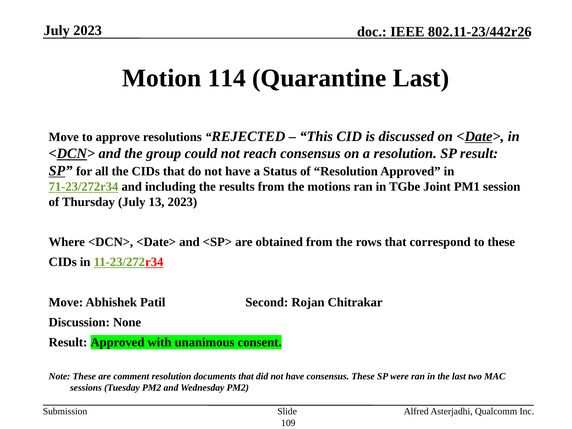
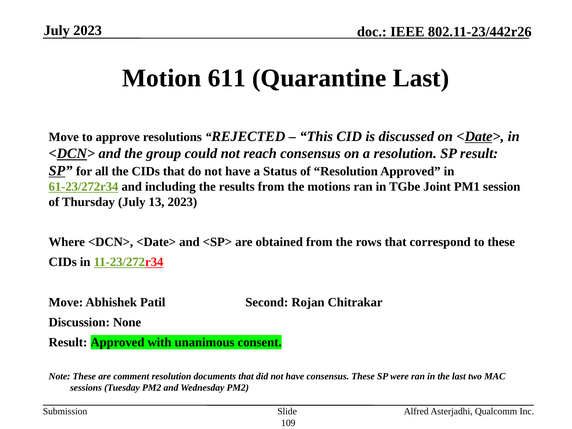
114: 114 -> 611 (227, 78)
71-23/272r34: 71-23/272r34 -> 61-23/272r34 (83, 187)
